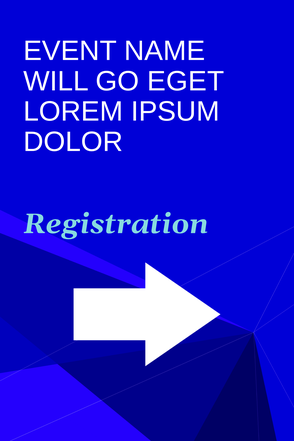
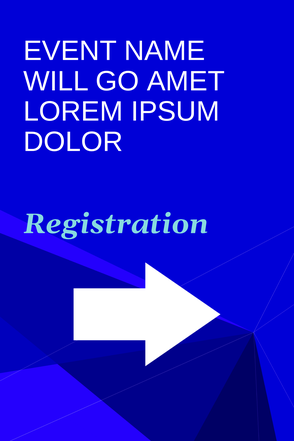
EGET: EGET -> AMET (186, 81)
